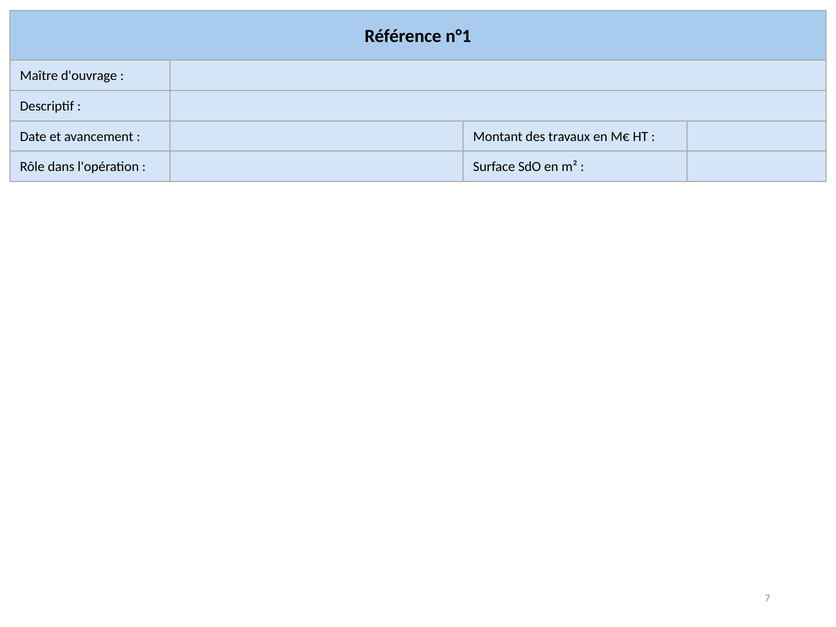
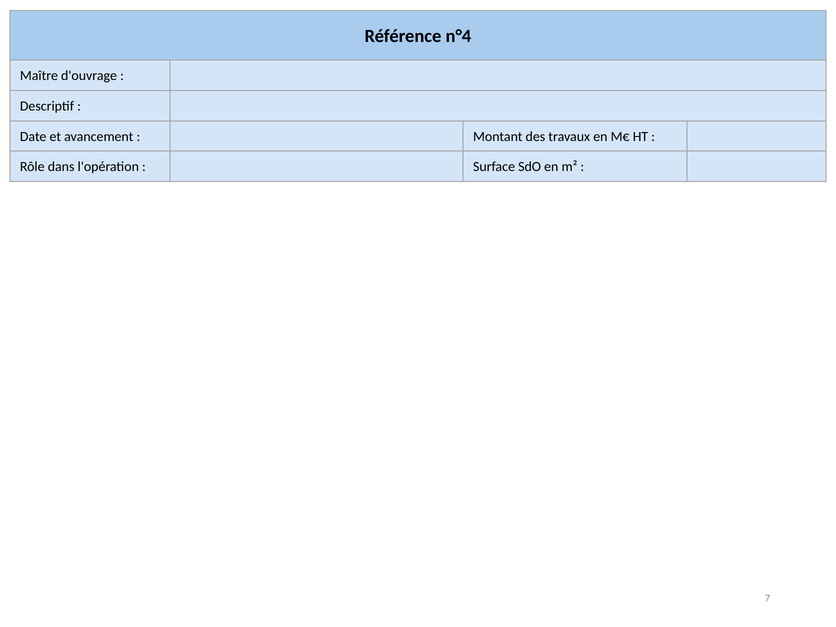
n°1: n°1 -> n°4 (458, 36)
